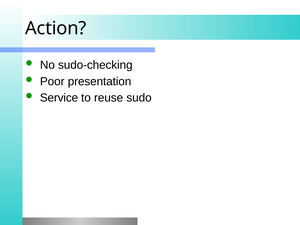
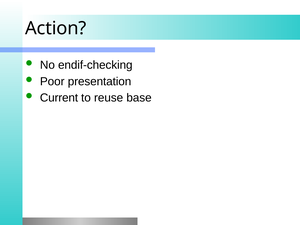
sudo-checking: sudo-checking -> endif-checking (95, 65)
Service: Service -> Current (59, 98)
sudo: sudo -> base (139, 98)
